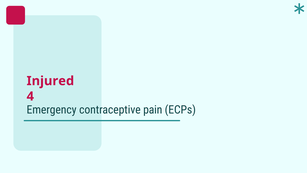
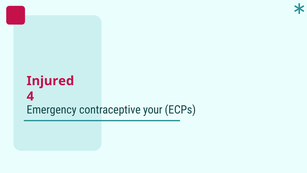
pain: pain -> your (153, 110)
